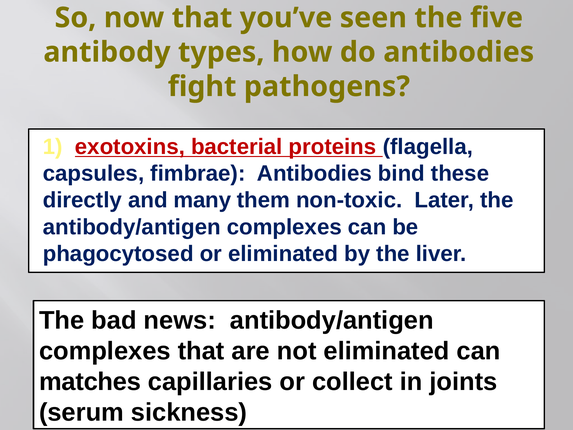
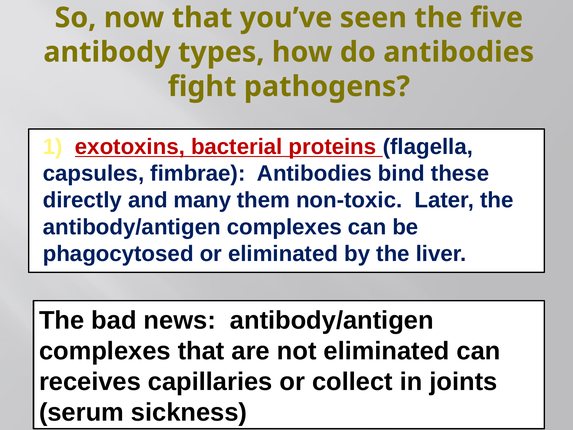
matches: matches -> receives (90, 382)
